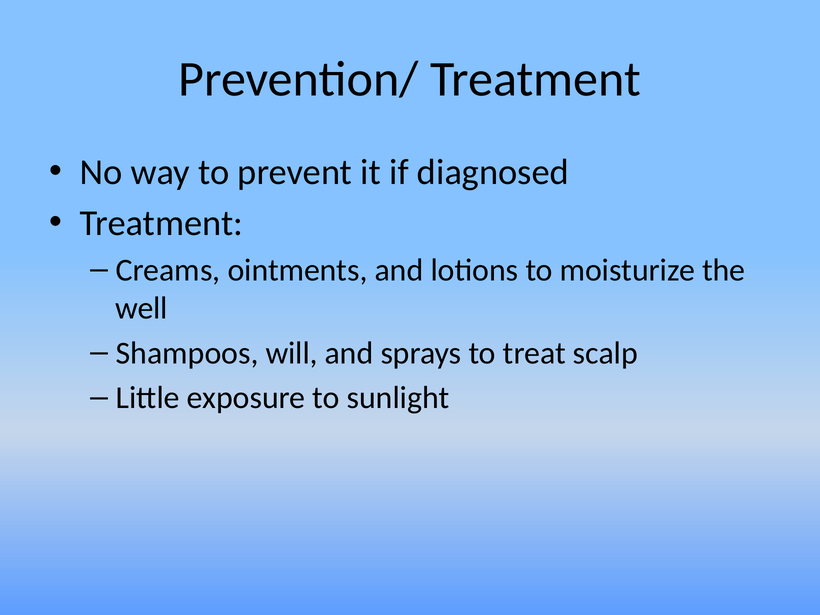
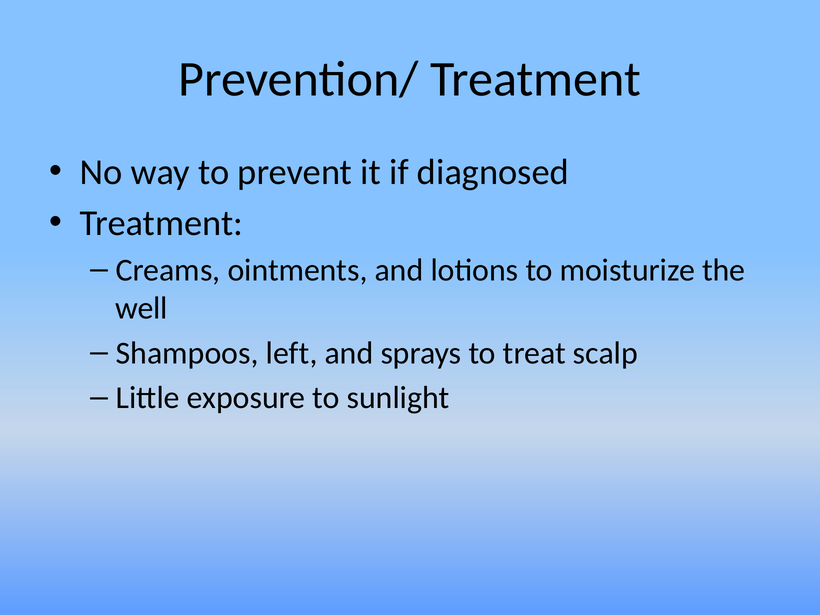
will: will -> left (292, 353)
